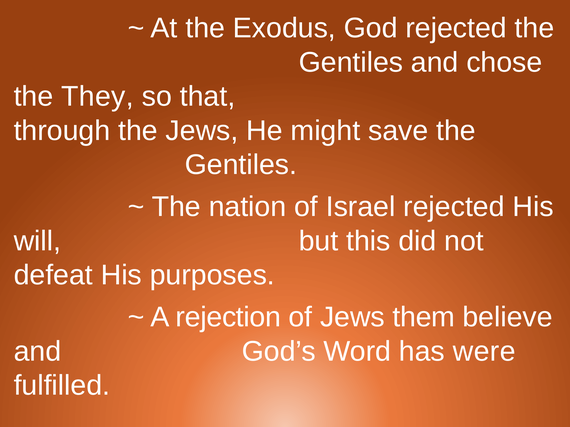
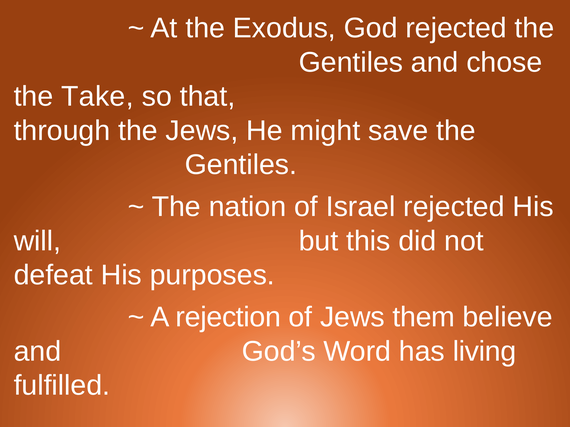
They: They -> Take (97, 97)
were: were -> living (485, 352)
